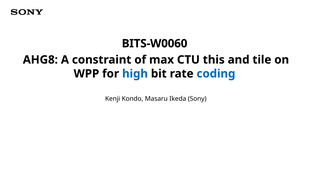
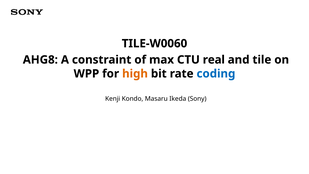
BITS-W0060: BITS-W0060 -> TILE-W0060 (155, 43)
this: this -> real (214, 60)
high colour: blue -> orange (135, 74)
